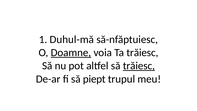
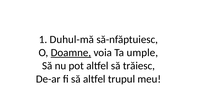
Ta trăiesc: trăiesc -> umple (142, 53)
trăiesc underline: present -> none (139, 66)
să piept: piept -> altfel (94, 79)
